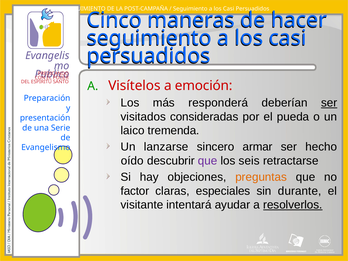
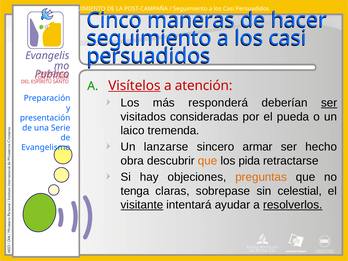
Visítelos underline: none -> present (134, 86)
emoción: emoción -> atención (204, 86)
oído: oído -> obra (132, 161)
que colour: purple -> orange (208, 161)
seis: seis -> pida (249, 161)
factor: factor -> tenga (135, 191)
especiales: especiales -> sobrepase (223, 191)
durante: durante -> celestial (300, 191)
visitante underline: none -> present (142, 205)
